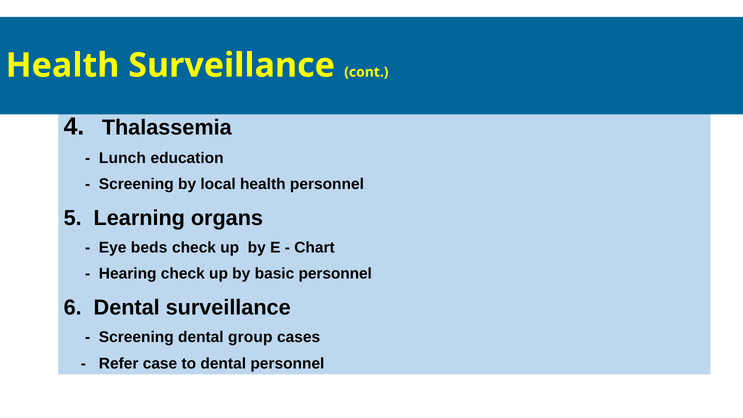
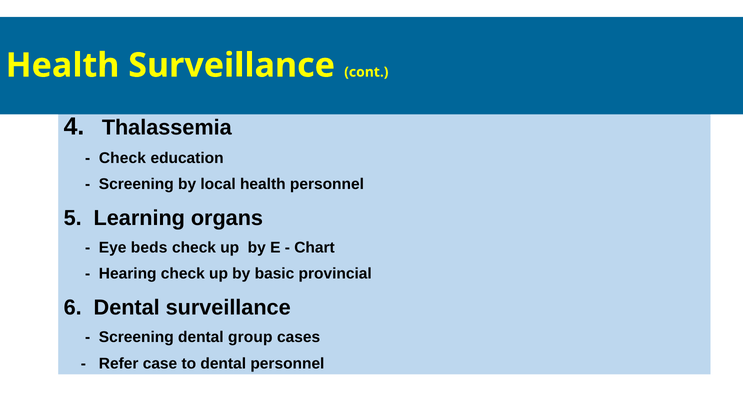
Lunch: Lunch -> Check (122, 158)
basic personnel: personnel -> provincial (335, 274)
